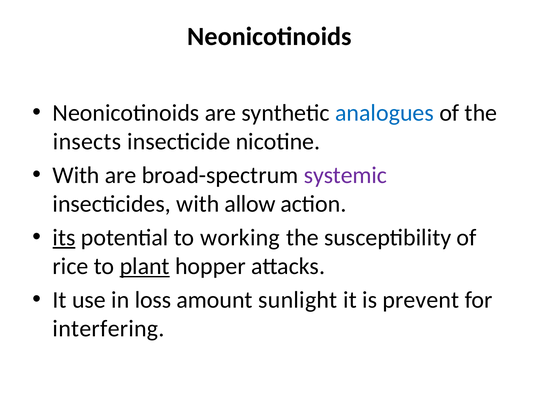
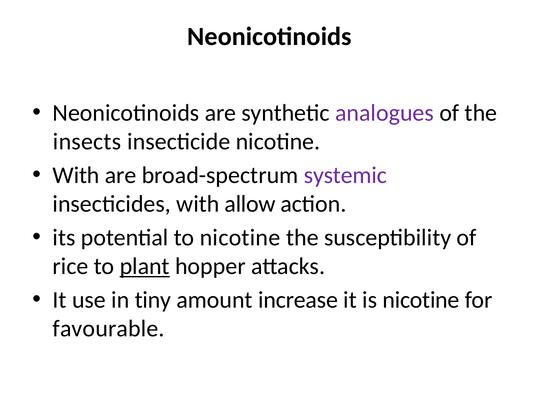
analogues colour: blue -> purple (384, 113)
its underline: present -> none (64, 238)
to working: working -> nicotine (240, 238)
loss: loss -> tiny (153, 300)
sunlight: sunlight -> increase (298, 300)
is prevent: prevent -> nicotine (421, 300)
interfering: interfering -> favourable (109, 329)
